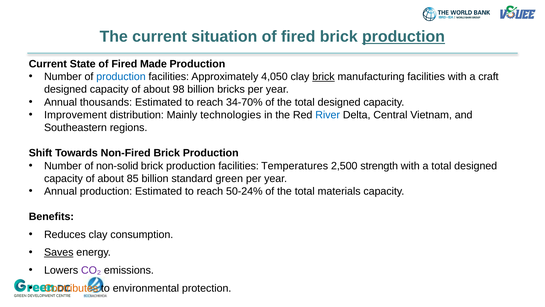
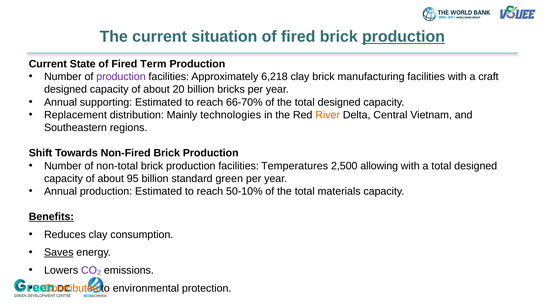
Made: Made -> Term (153, 64)
production colour: blue -> purple (121, 77)
4,050: 4,050 -> 6,218 (274, 77)
brick underline: present -> none (323, 77)
98: 98 -> 20 (179, 89)
thousands: thousands -> supporting (106, 102)
34-70%: 34-70% -> 66-70% (244, 102)
Improvement: Improvement -> Replacement (75, 115)
River colour: blue -> orange (328, 115)
non-solid: non-solid -> non-total (117, 166)
strength: strength -> allowing (379, 166)
85: 85 -> 95 (133, 178)
50-24%: 50-24% -> 50-10% (244, 191)
Benefits underline: none -> present (51, 216)
